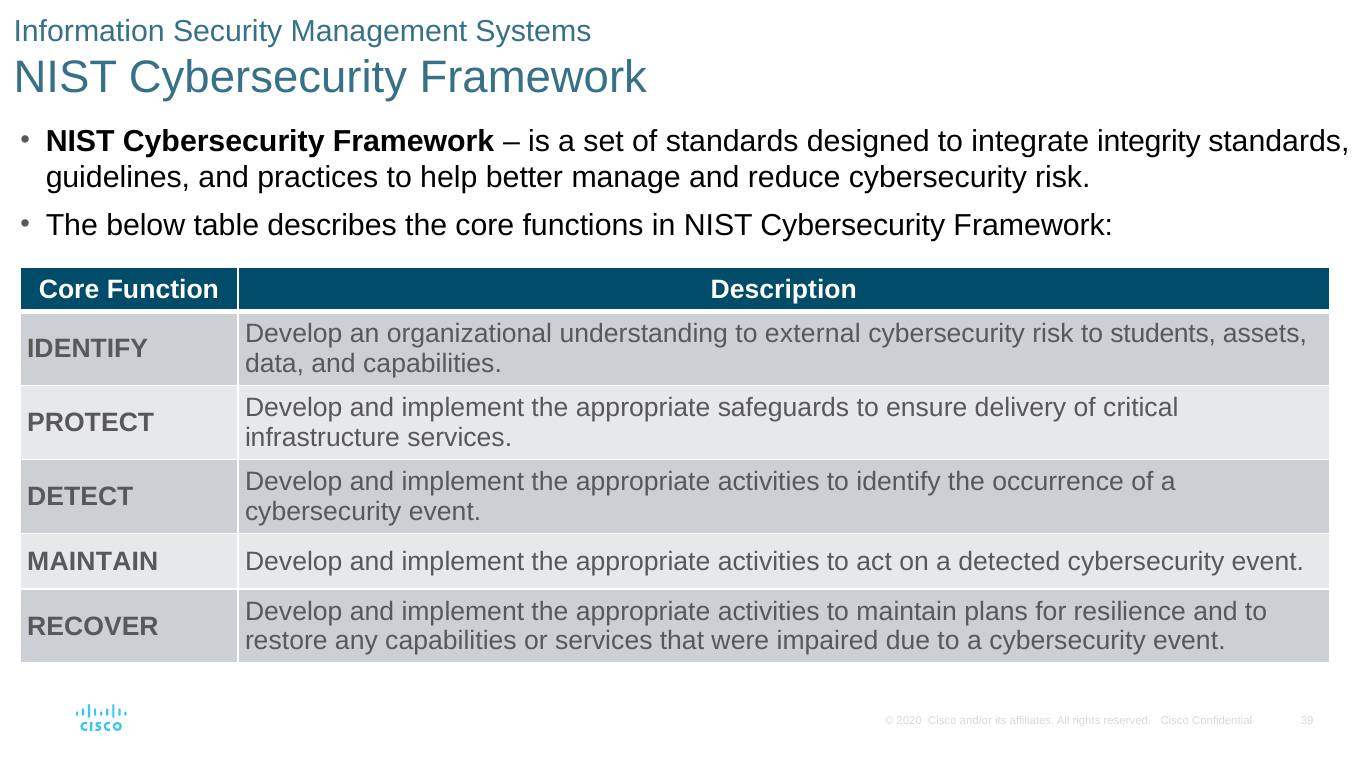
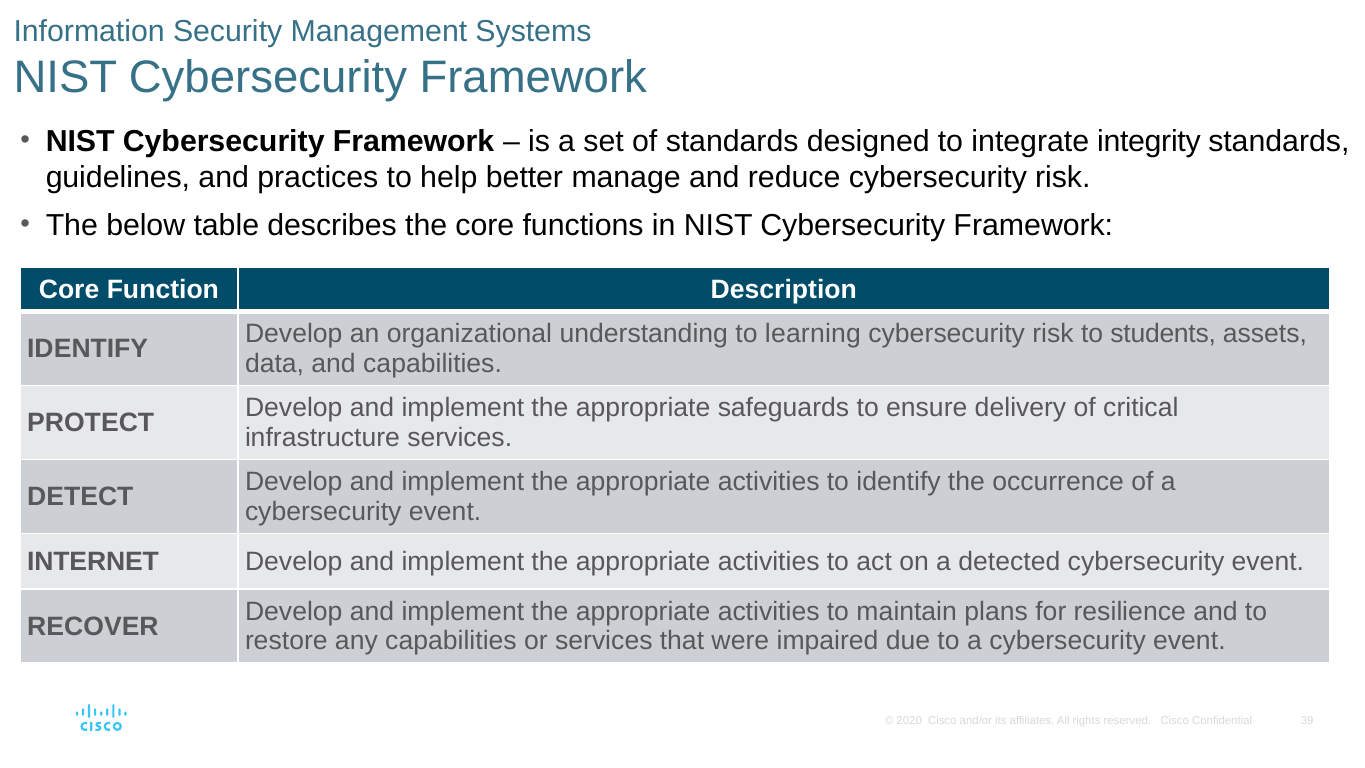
external: external -> learning (813, 334)
MAINTAIN: MAINTAIN -> INTERNET (93, 561)
